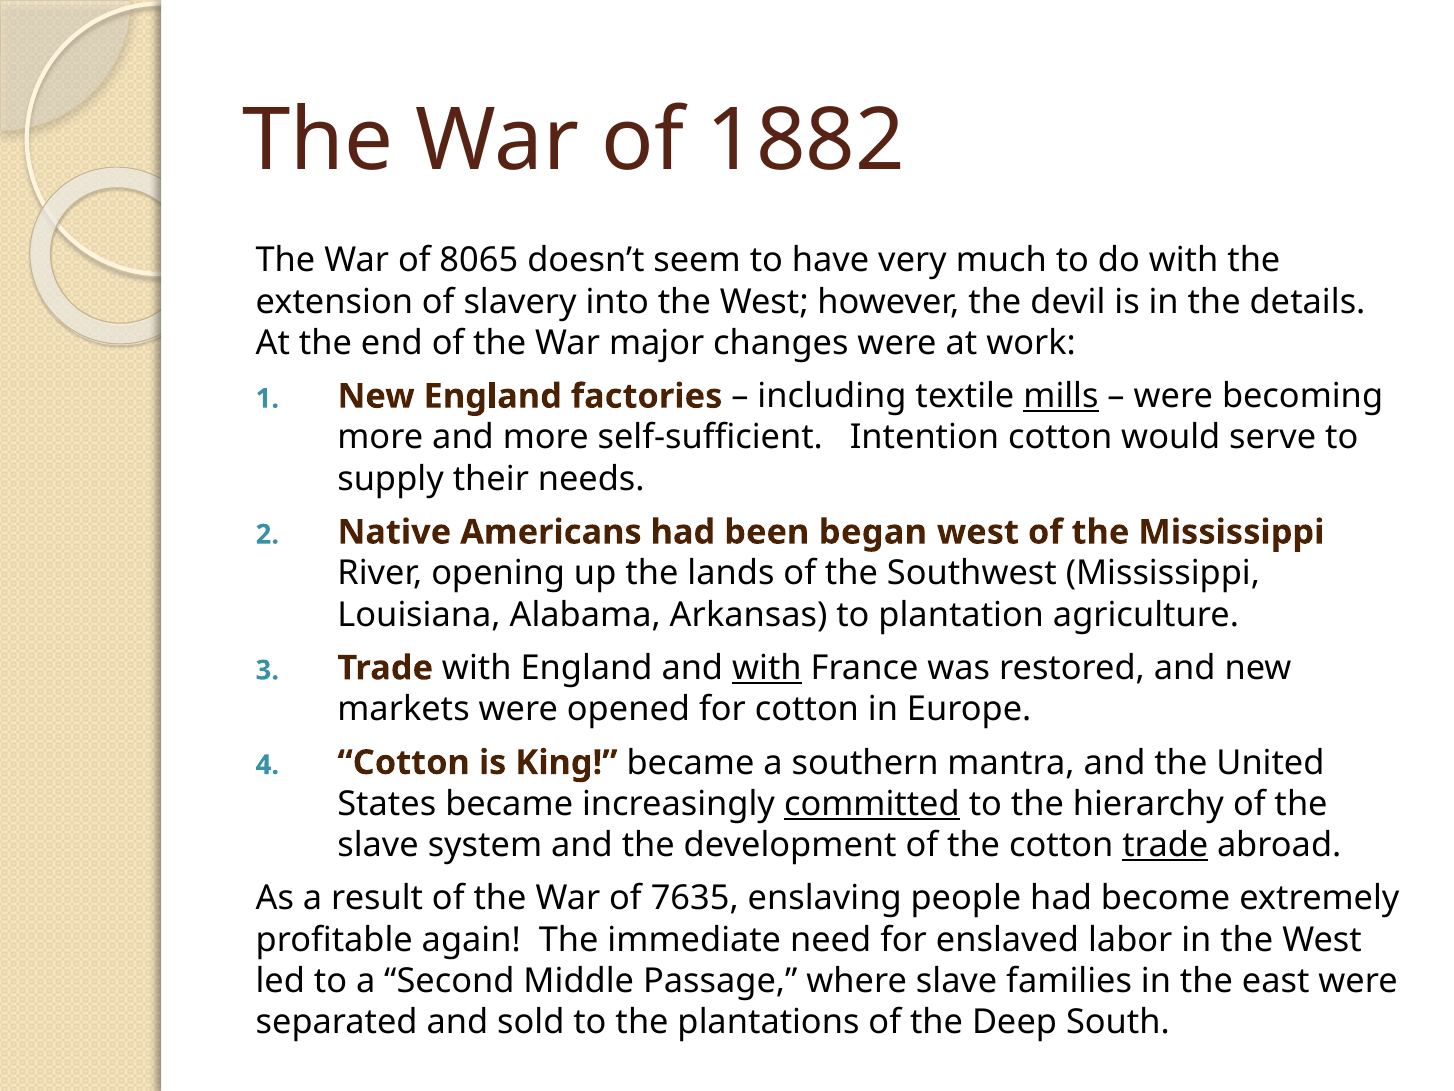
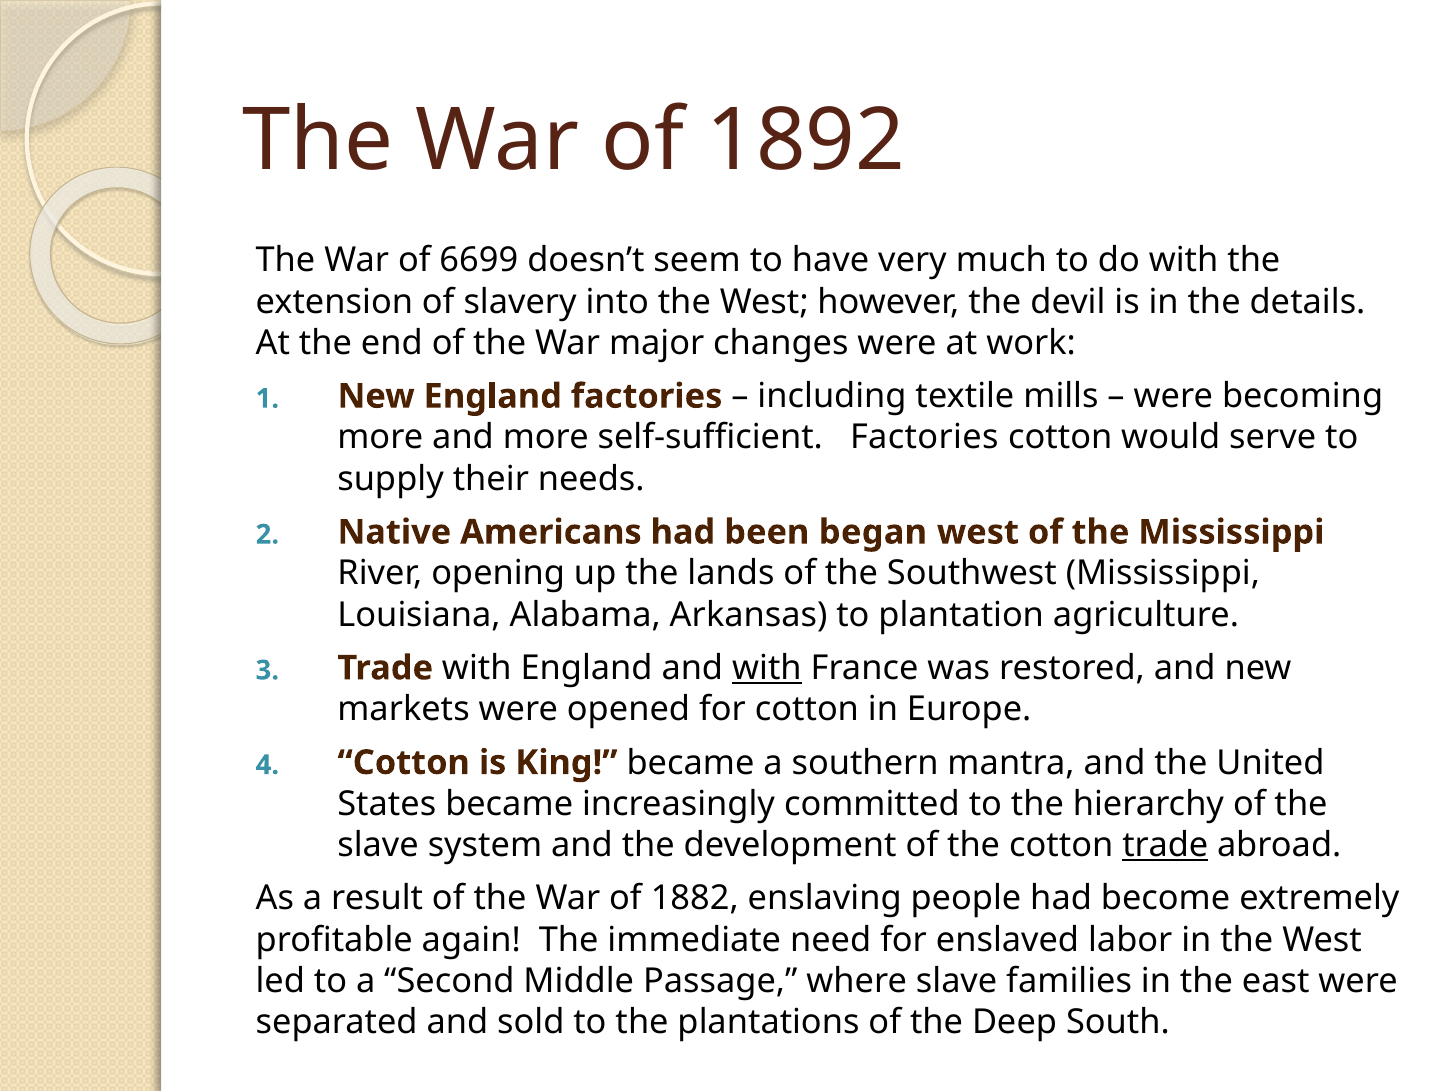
1882: 1882 -> 1892 (806, 141)
8065: 8065 -> 6699 (479, 260)
mills underline: present -> none (1061, 396)
self-sufficient Intention: Intention -> Factories (924, 437)
committed underline: present -> none (872, 804)
7635: 7635 -> 1882 (695, 898)
